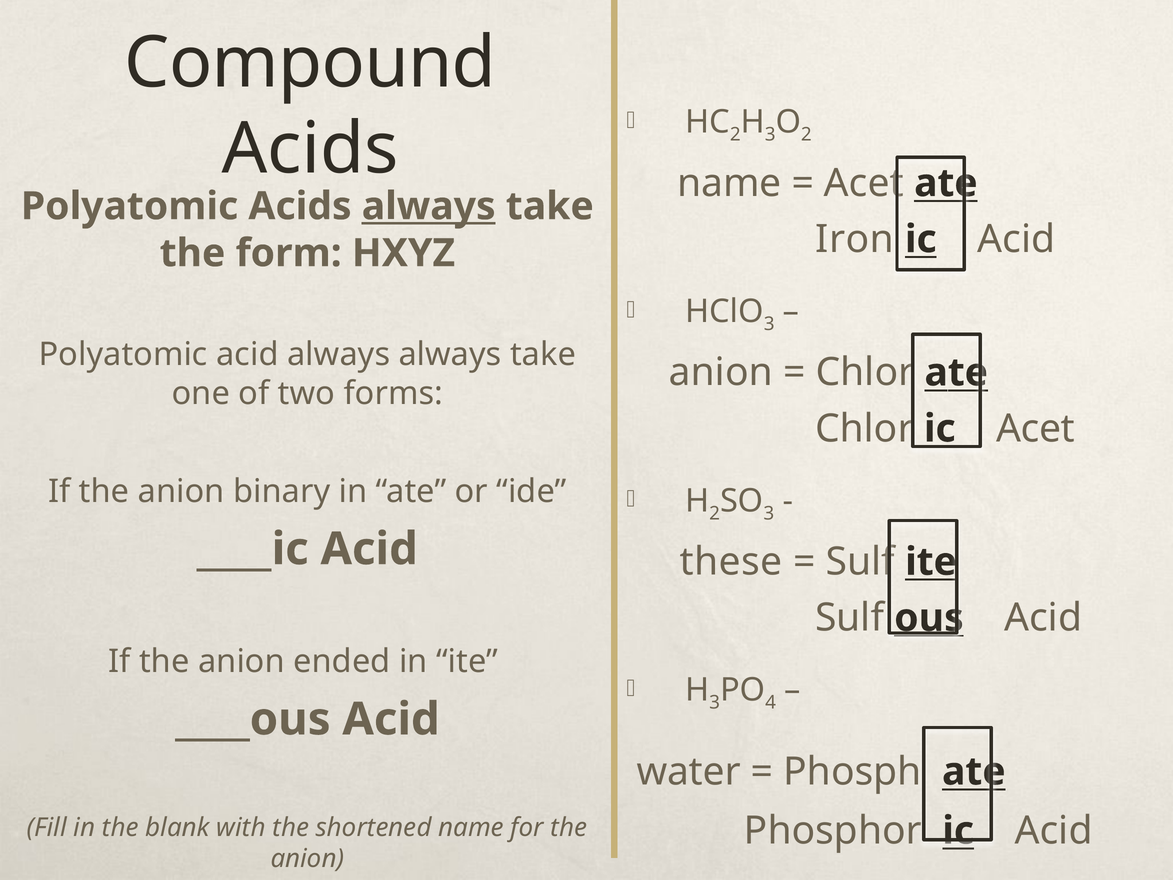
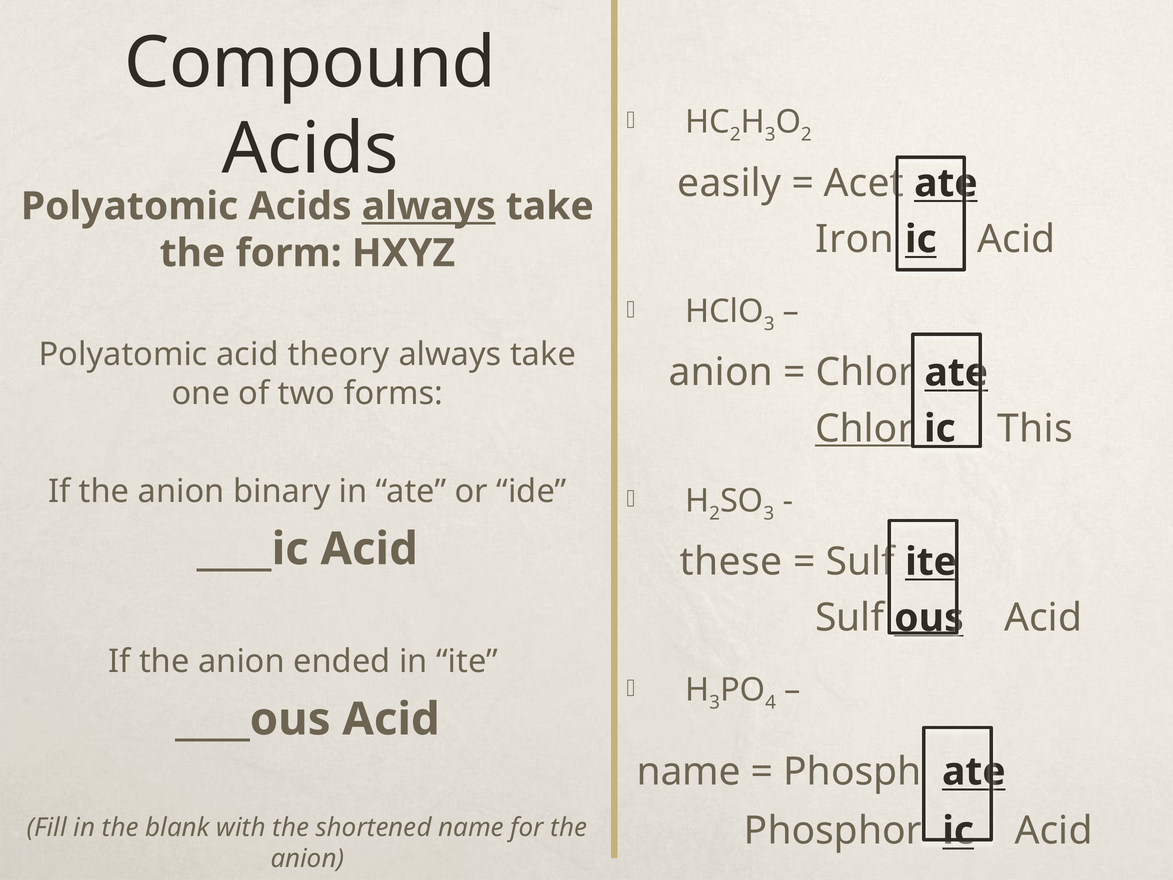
name: name -> easily (729, 183)
acid always: always -> theory (338, 354)
Chlor underline: none -> present (864, 428)
Acet: Acet -> This (1035, 428)
water: water -> name (689, 771)
